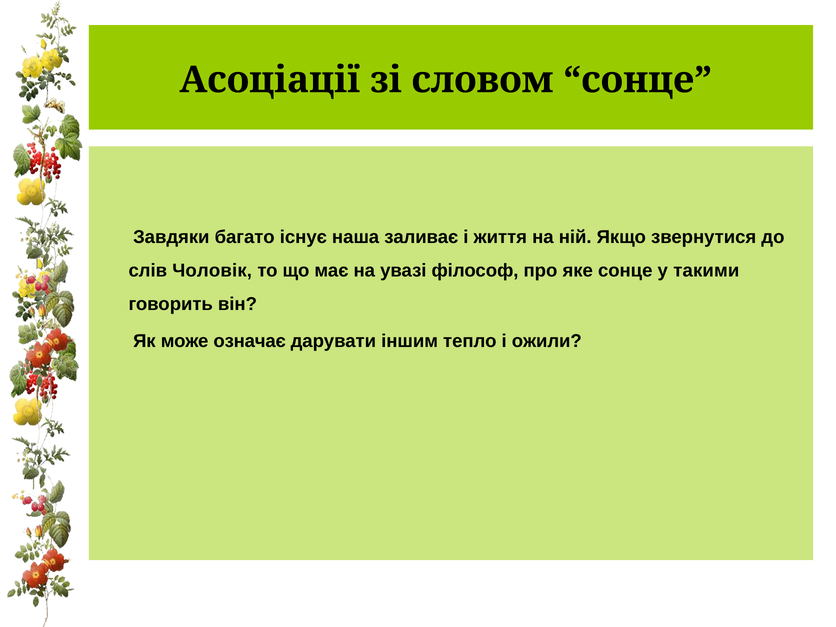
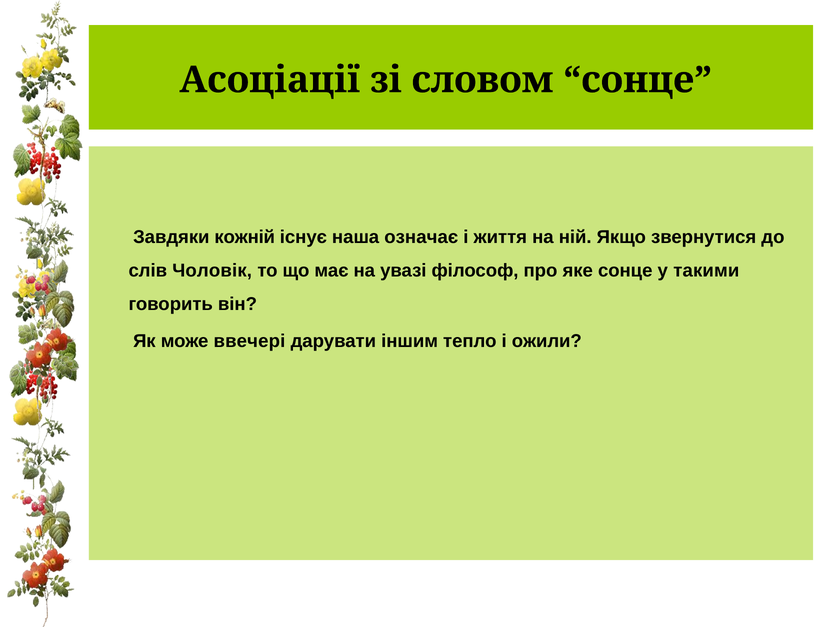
багато: багато -> кожній (245, 237)
заливає: заливає -> означає (421, 237)
означає: означає -> ввечері (249, 341)
